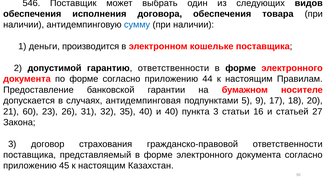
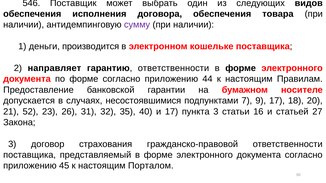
сумму colour: blue -> purple (137, 25)
допустимой: допустимой -> направляет (54, 68)
антидемпинговая: антидемпинговая -> несостоявшимися (143, 101)
5: 5 -> 7 (247, 101)
60: 60 -> 52 (30, 112)
и 40: 40 -> 17 (172, 112)
Казахстан: Казахстан -> Порталом (151, 166)
